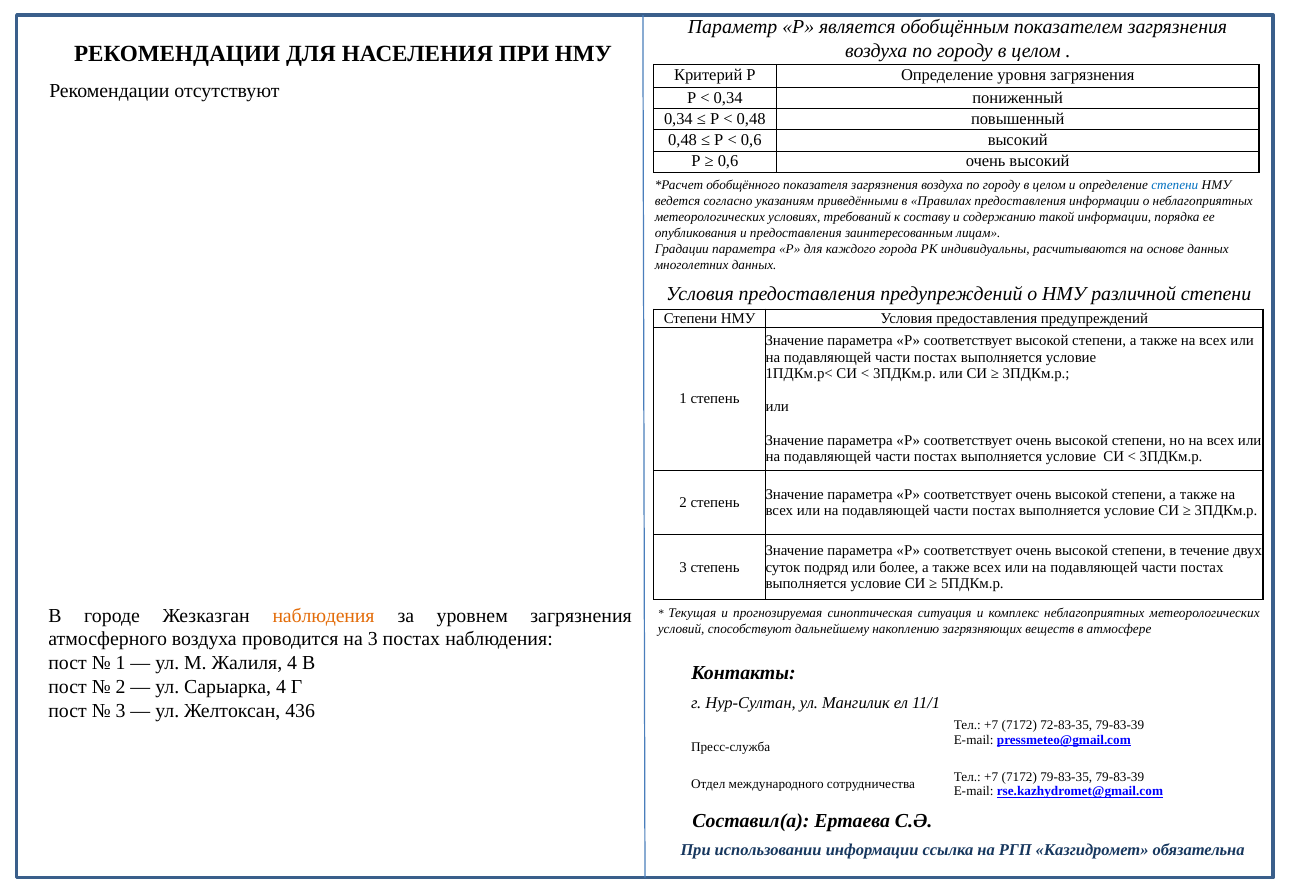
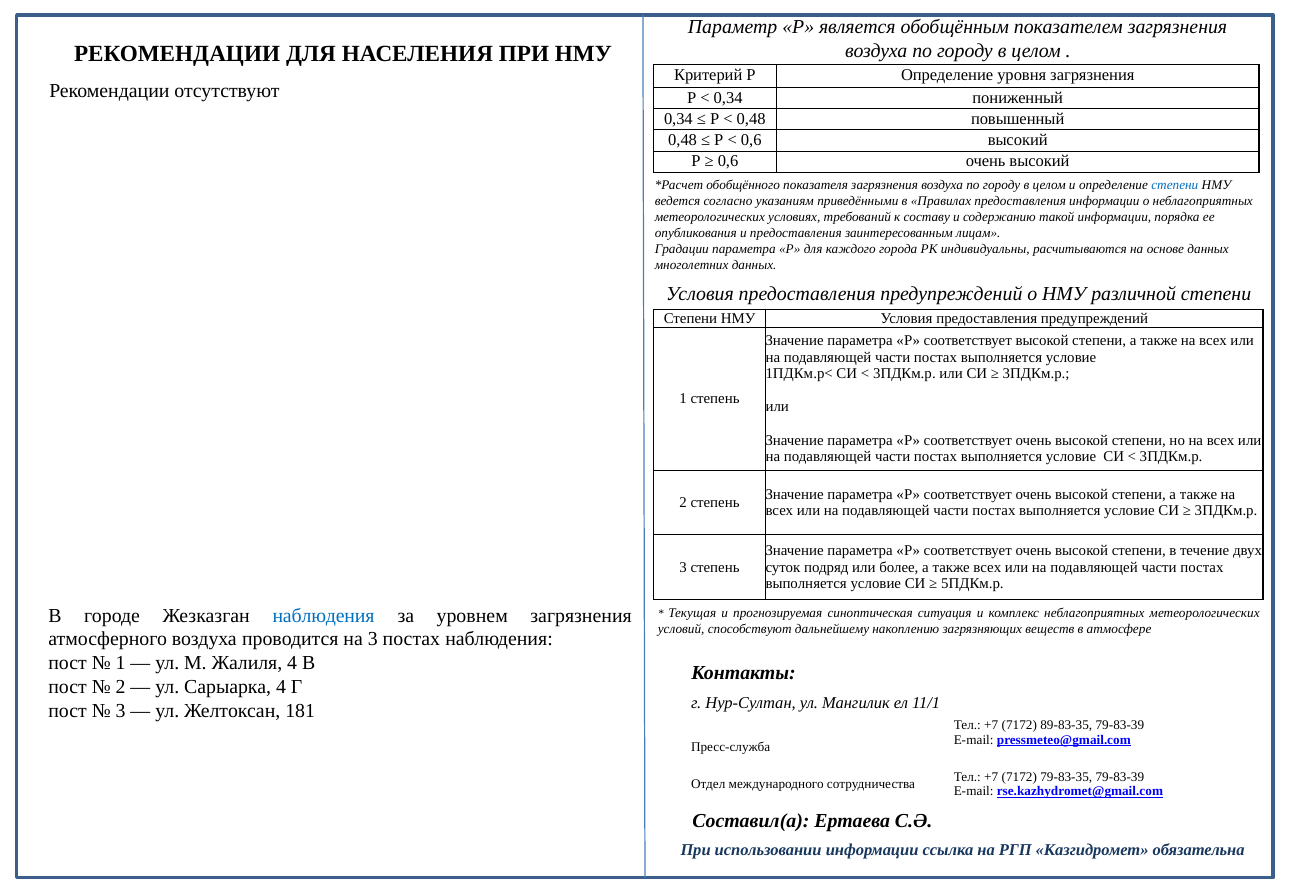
наблюдения colour: orange -> blue (323, 616)
436: 436 -> 181 (300, 711)
72-83-35: 72-83-35 -> 89-83-35 (1066, 725)
